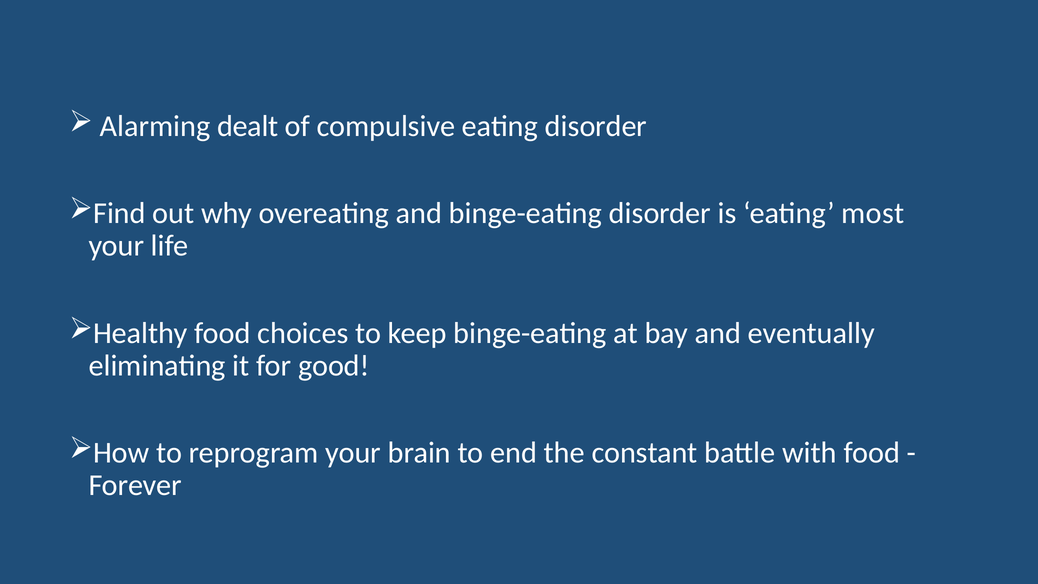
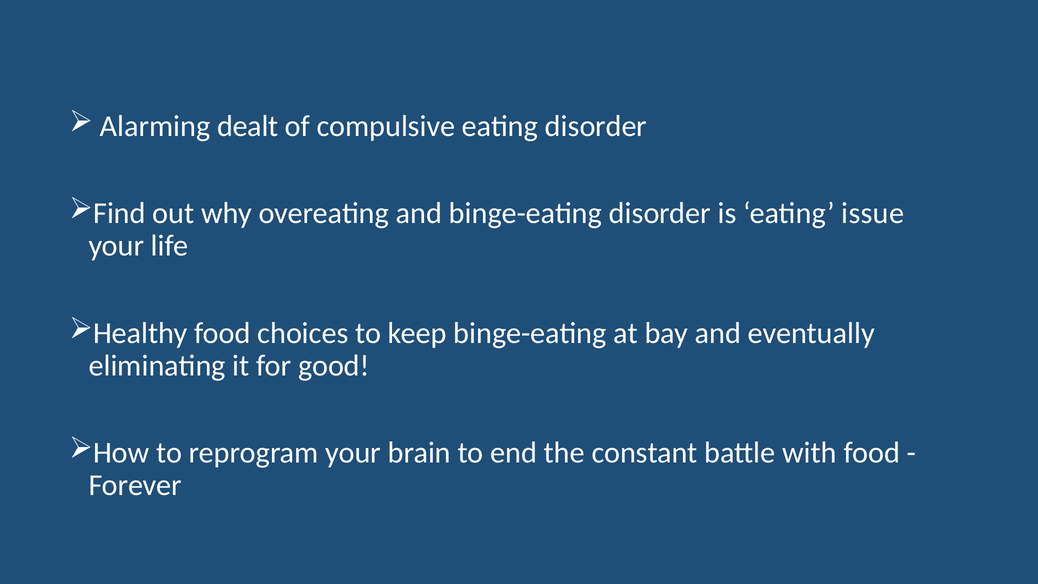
most: most -> issue (873, 213)
